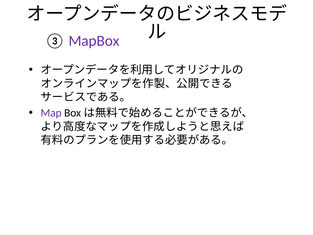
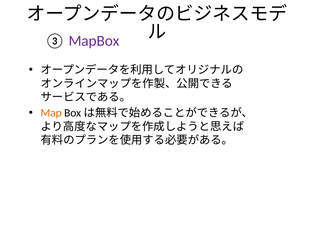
Map colour: purple -> orange (51, 113)
